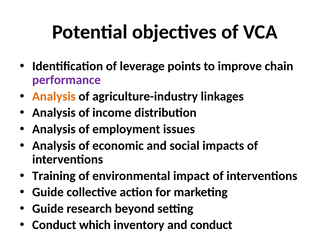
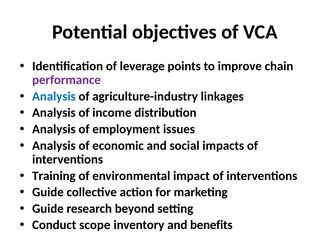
Analysis colour: orange -> blue (54, 97)
which: which -> scope (95, 225)
and conduct: conduct -> benefits (211, 225)
